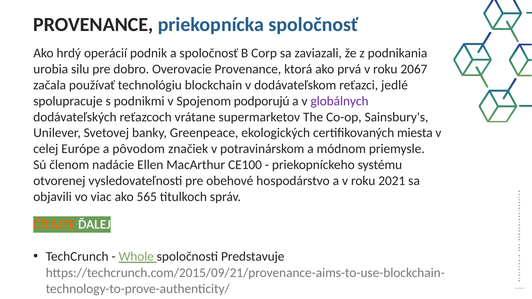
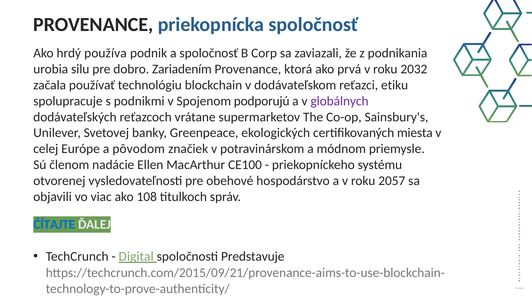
operácií: operácií -> používa (105, 53)
Overovacie: Overovacie -> Zariadením (182, 69)
2067: 2067 -> 2032 (414, 69)
jedlé: jedlé -> etiku (395, 85)
2021: 2021 -> 2057 (392, 181)
565: 565 -> 108 (147, 197)
ČÍTAJTE colour: orange -> blue (54, 225)
Whole: Whole -> Digital (136, 257)
